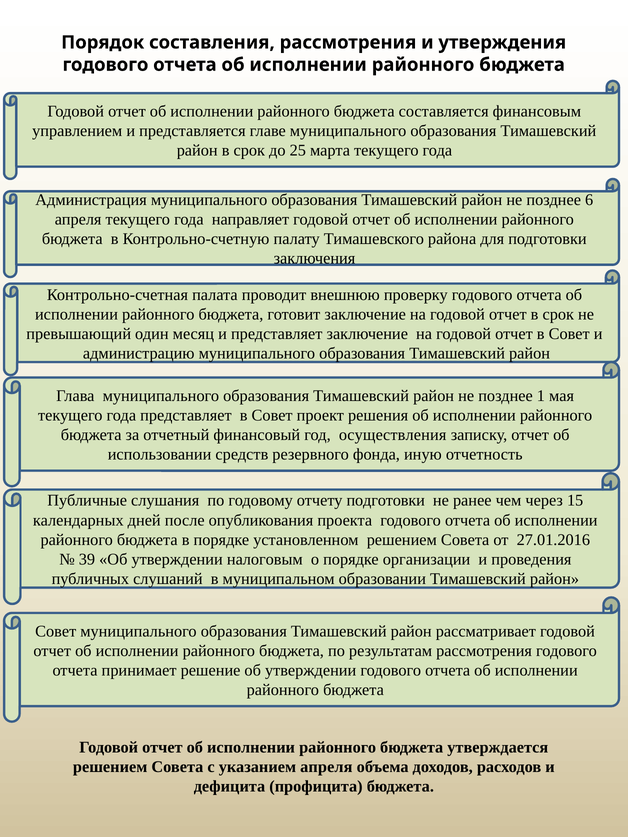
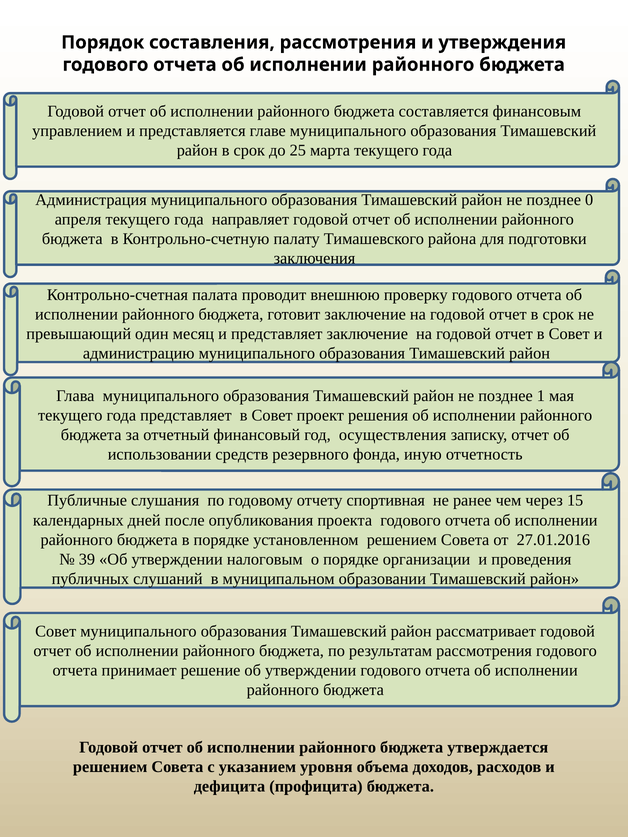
6: 6 -> 0 (589, 200)
отчету подготовки: подготовки -> спортивная (386, 501)
указанием апреля: апреля -> уровня (326, 767)
